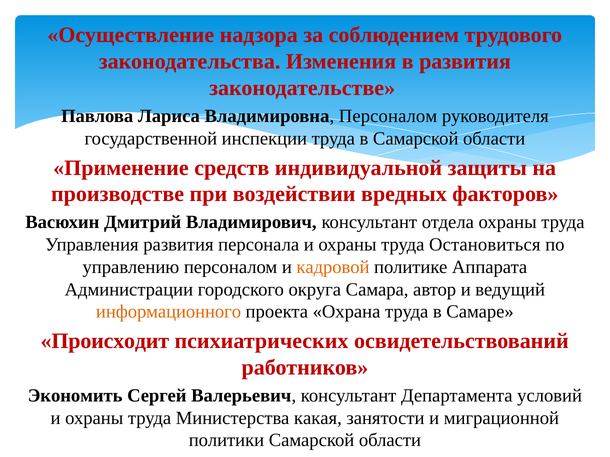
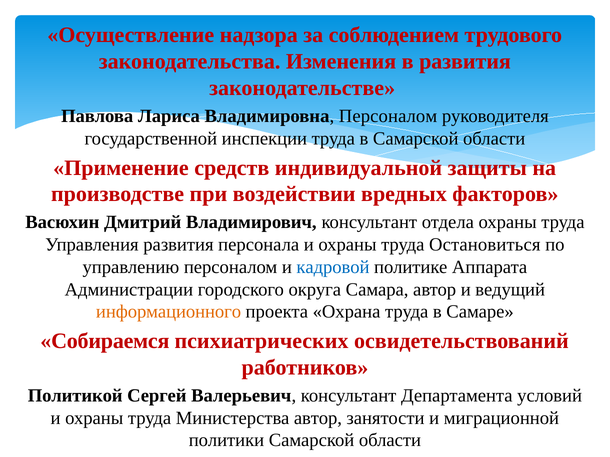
кадровой colour: orange -> blue (333, 267)
Происходит: Происходит -> Собираемся (105, 341)
Экономить: Экономить -> Политикой (75, 396)
Министерства какая: какая -> автор (318, 418)
